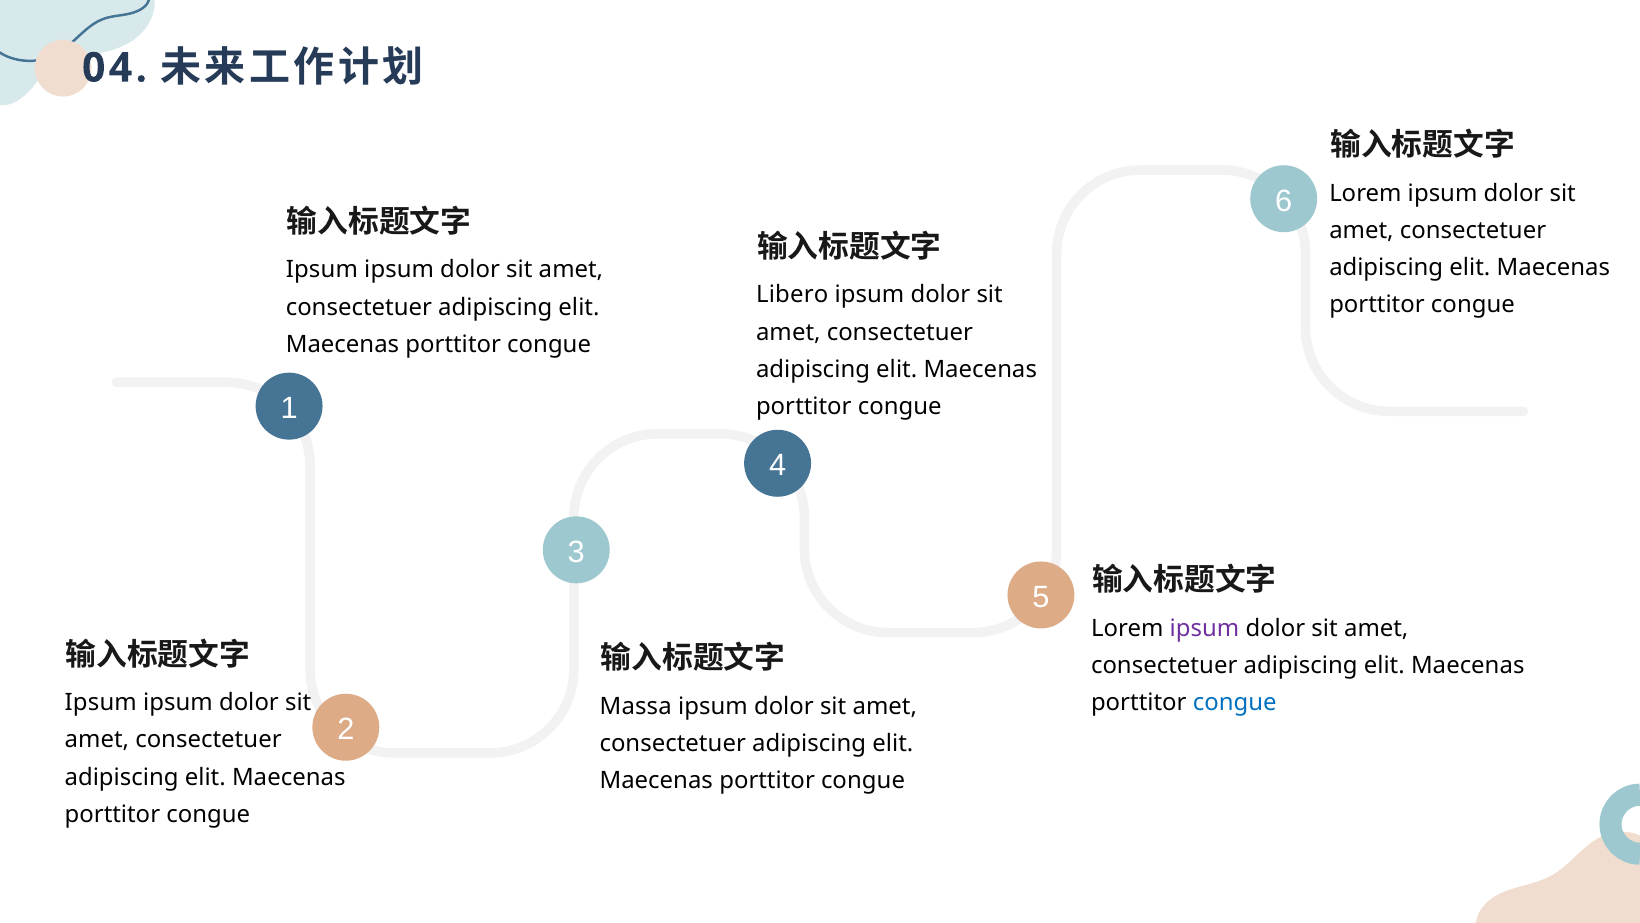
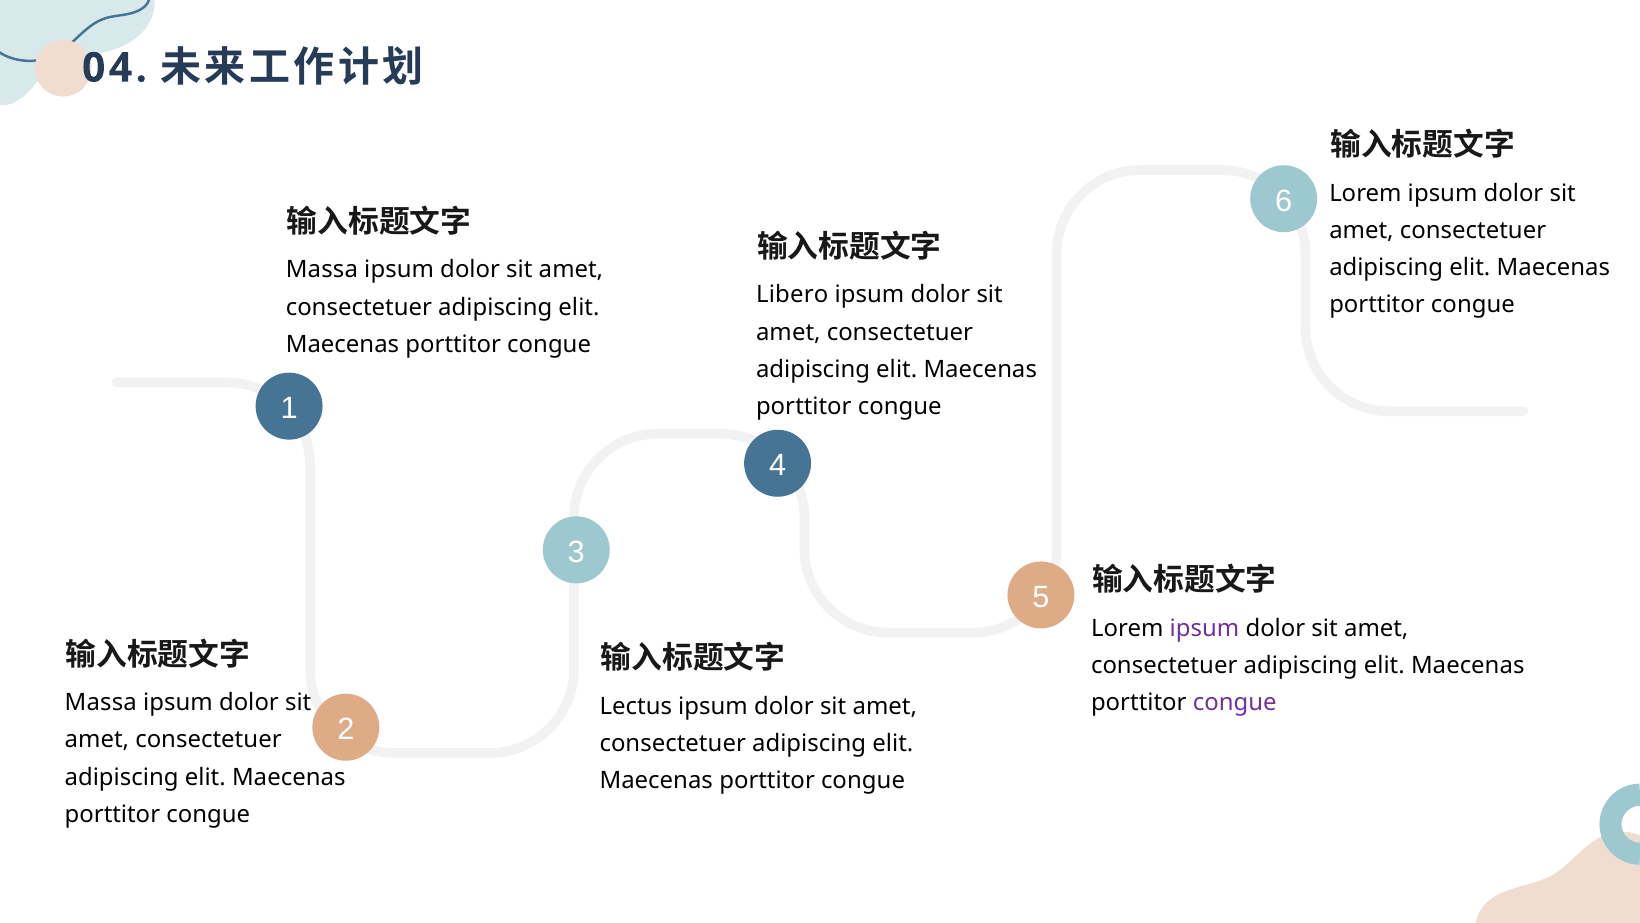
Ipsum: Ipsum -> Massa (322, 270)
Ipsum: Ipsum -> Massa (101, 702)
congue colour: blue -> purple (1235, 702)
Massa: Massa -> Lectus (636, 706)
